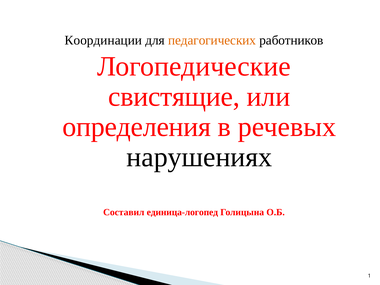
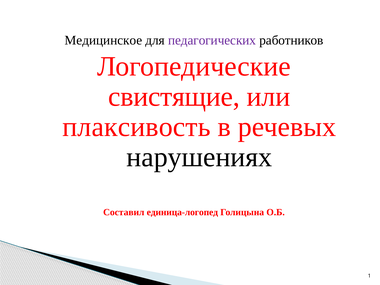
Координации: Координации -> Медицинское (103, 40)
педагогических colour: orange -> purple (212, 40)
определения: определения -> плаксивость (136, 127)
